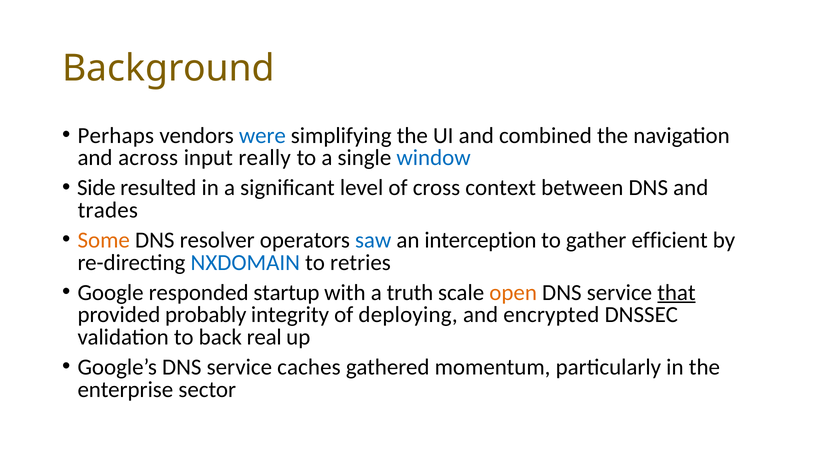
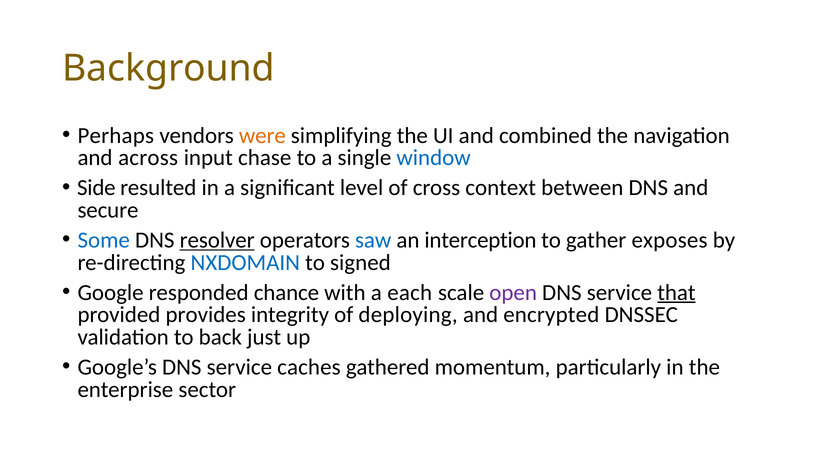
were colour: blue -> orange (262, 136)
really: really -> chase (265, 158)
trades: trades -> secure (108, 210)
Some colour: orange -> blue (104, 240)
resolver underline: none -> present (217, 240)
efficient: efficient -> exposes (669, 240)
retries: retries -> signed (360, 262)
startup: startup -> chance (286, 292)
truth: truth -> each (410, 292)
open colour: orange -> purple (513, 292)
probably: probably -> provides (206, 315)
real: real -> just (264, 337)
